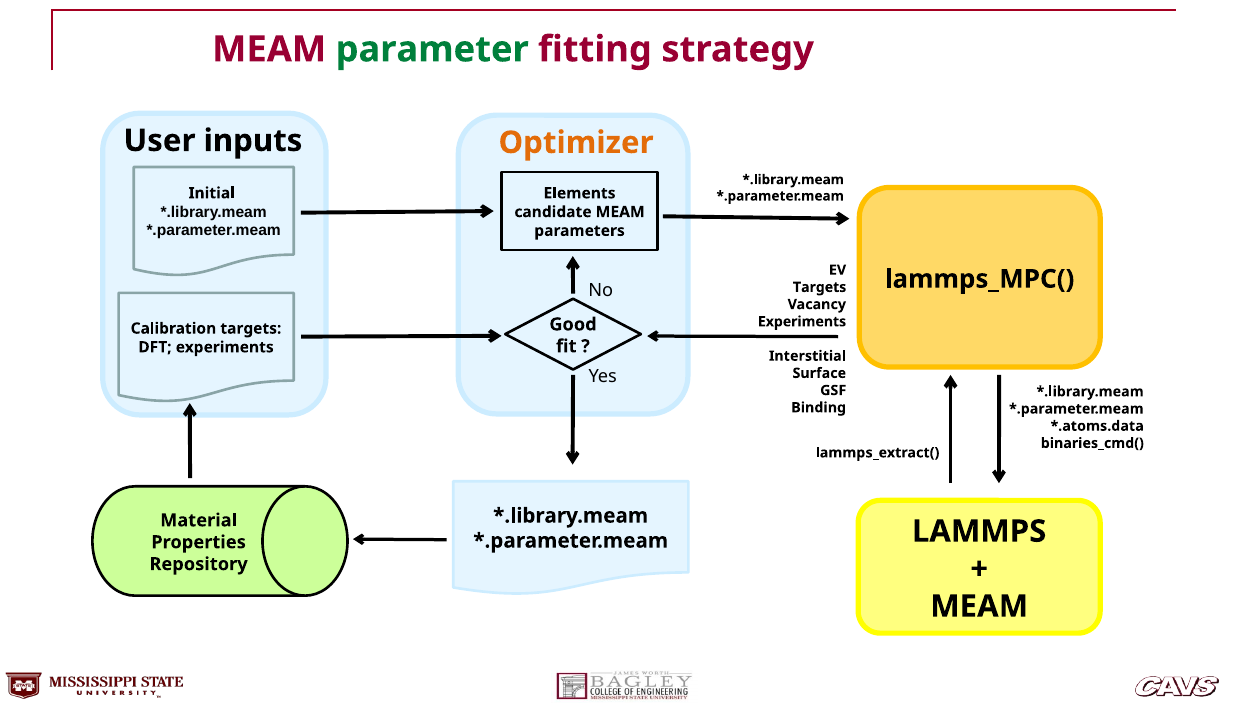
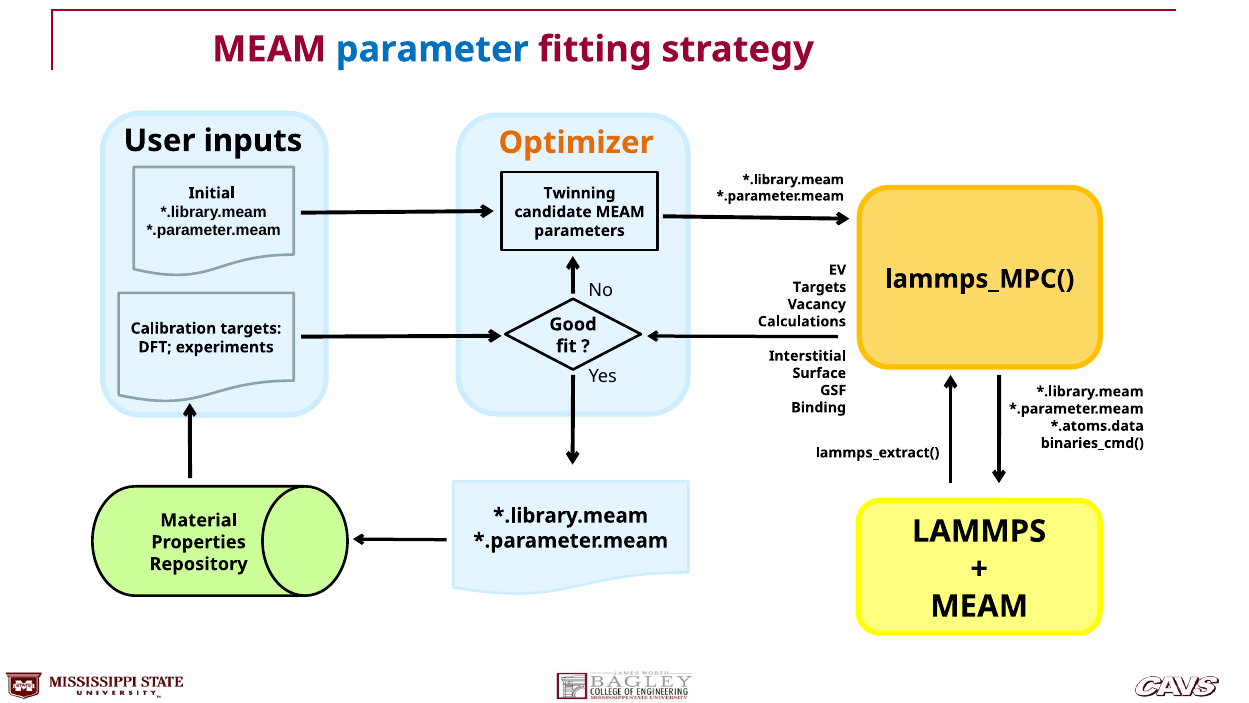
parameter colour: green -> blue (432, 49)
Elements: Elements -> Twinning (580, 193)
Experiments: Experiments -> Calculations (802, 321)
